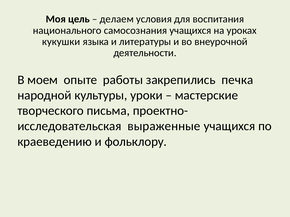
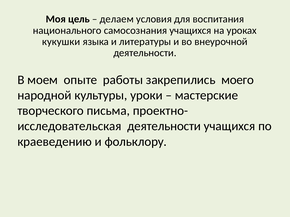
печка: печка -> моего (238, 80)
исследовательская выраженные: выраженные -> деятельности (164, 126)
